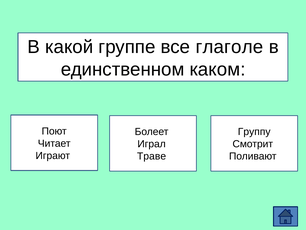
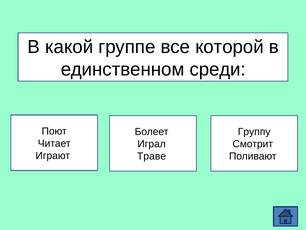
глаголе: глаголе -> которой (230, 47)
каком: каком -> среди (218, 69)
